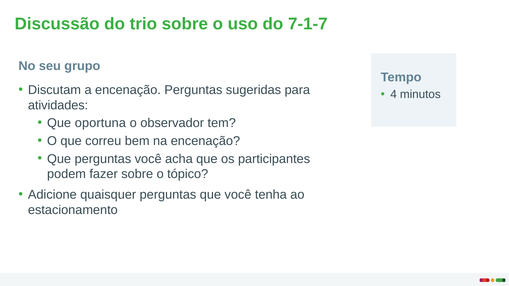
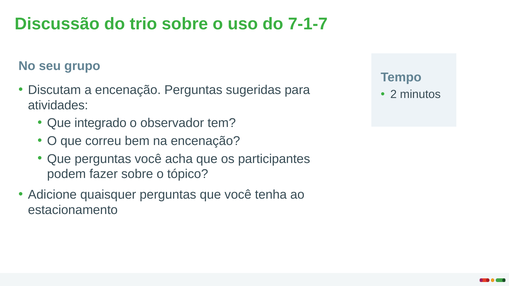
4: 4 -> 2 (394, 94)
oportuna: oportuna -> integrado (100, 123)
